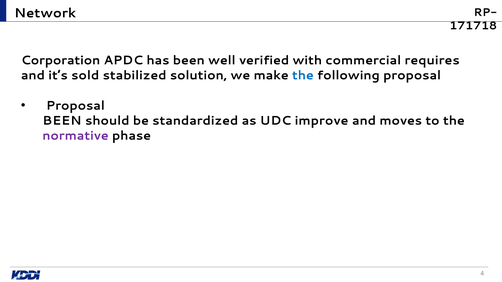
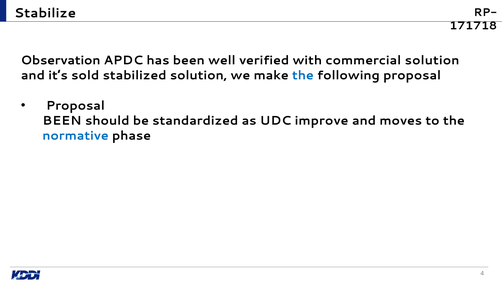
Network: Network -> Stabilize (45, 13)
Corporation: Corporation -> Observation (61, 61)
commercial requires: requires -> solution (432, 61)
normative colour: purple -> blue (75, 136)
